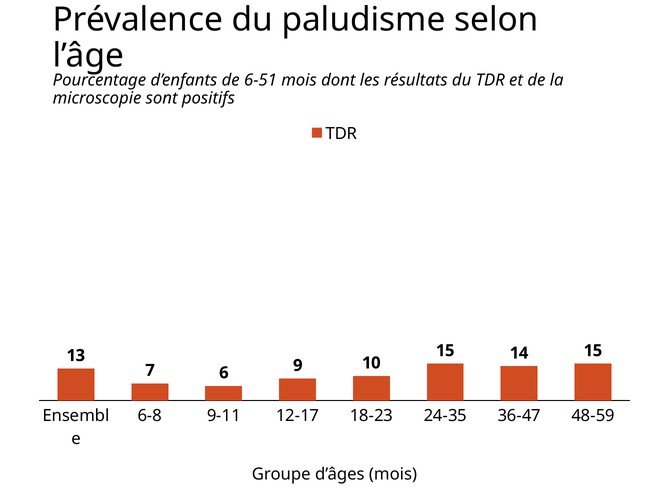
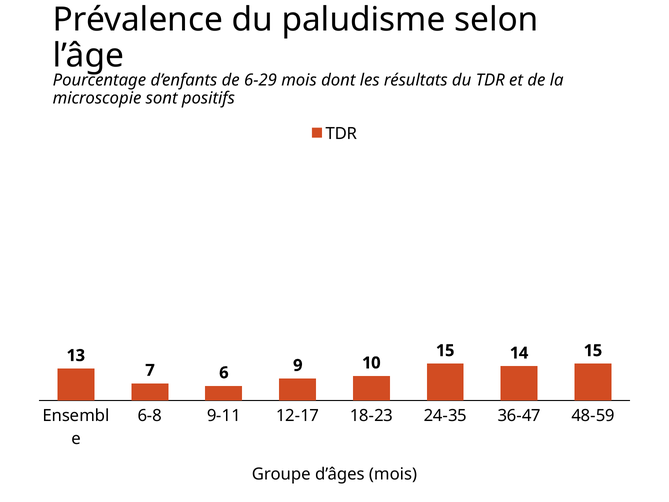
6-51: 6-51 -> 6-29 (260, 80)
